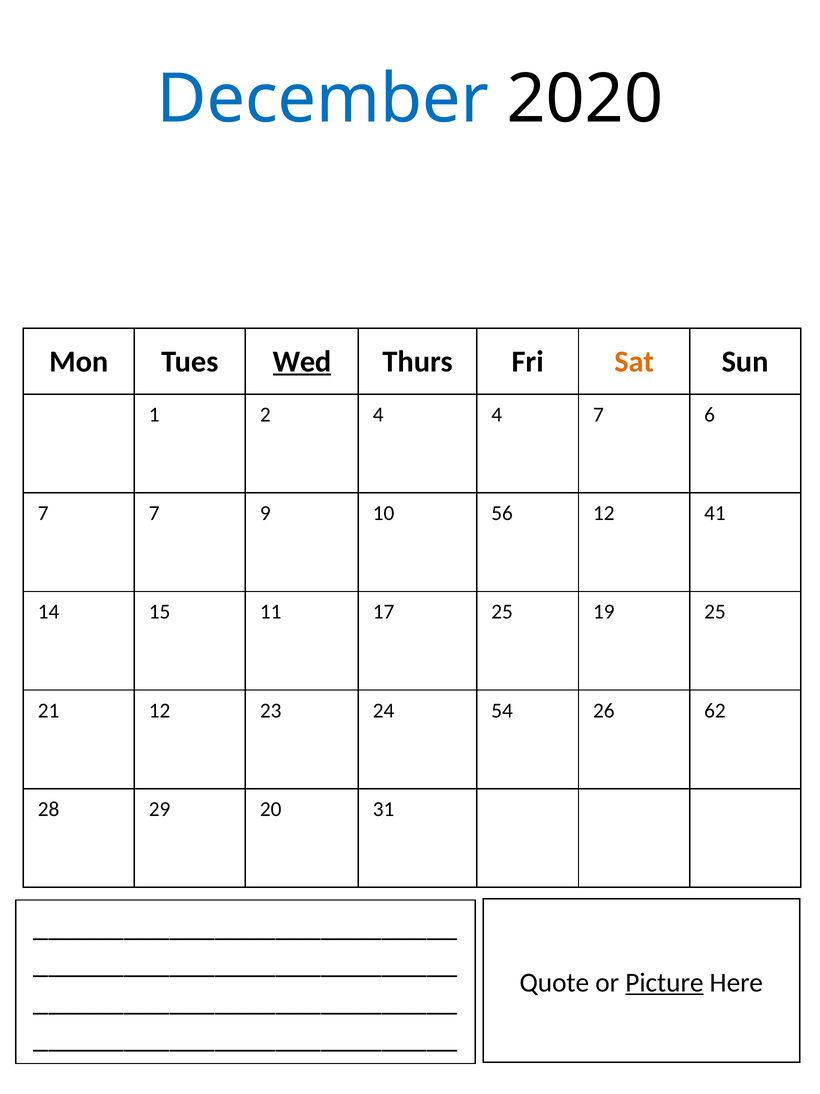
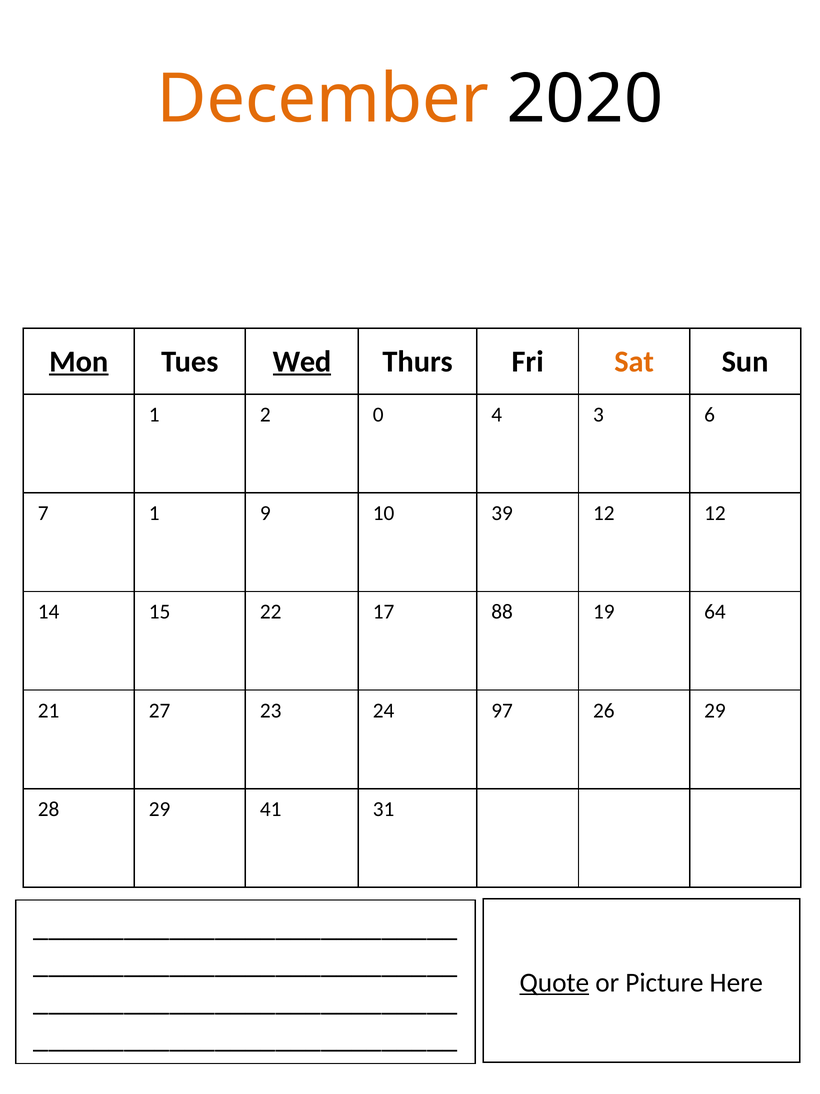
December colour: blue -> orange (323, 99)
Mon underline: none -> present (79, 361)
2 4: 4 -> 0 (378, 414)
4 7: 7 -> 3 (598, 414)
7 7: 7 -> 1 (154, 513)
56: 56 -> 39 (502, 513)
12 41: 41 -> 12 (715, 513)
11: 11 -> 22 (271, 612)
17 25: 25 -> 88 (502, 612)
19 25: 25 -> 64 (715, 612)
21 12: 12 -> 27 (160, 710)
54: 54 -> 97 (502, 710)
26 62: 62 -> 29 (715, 710)
20: 20 -> 41 (271, 809)
Quote underline: none -> present (554, 982)
Picture underline: present -> none (664, 982)
